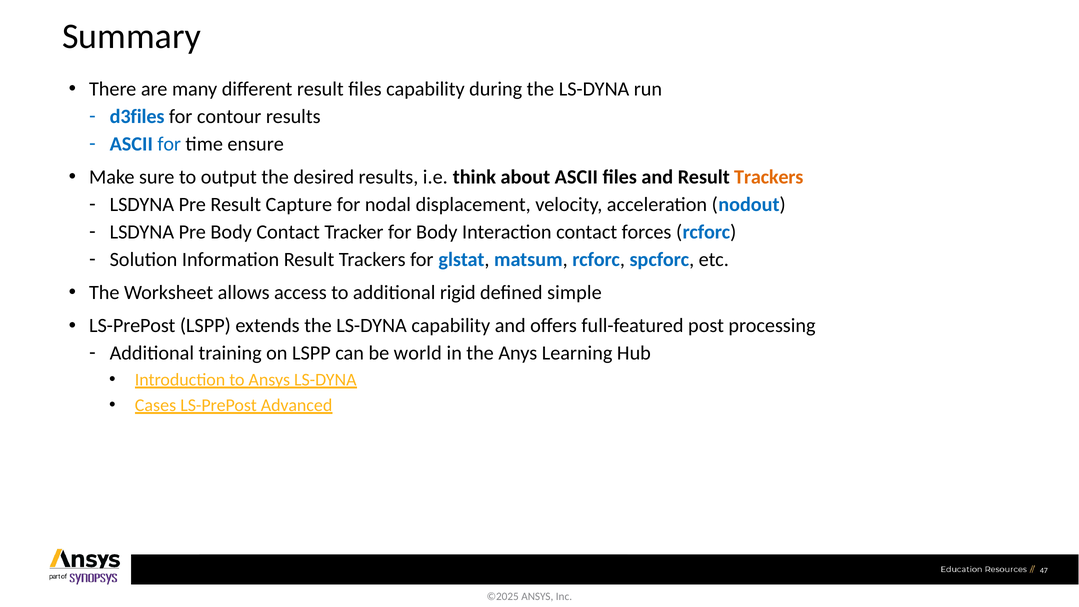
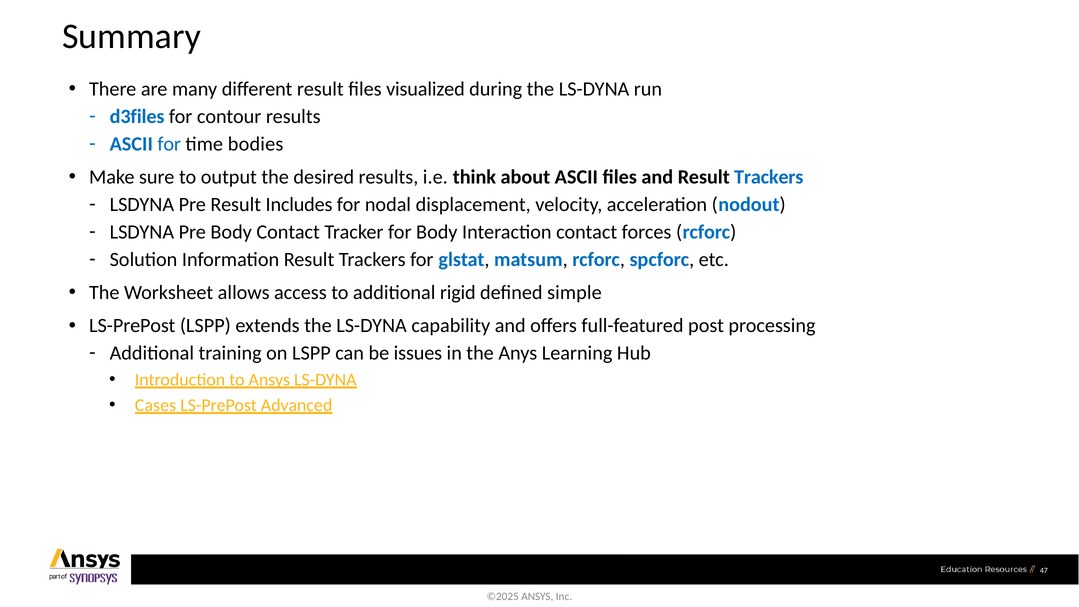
files capability: capability -> visualized (425, 89)
ensure: ensure -> bodies (256, 144)
Trackers colour: orange -> blue (769, 177)
Capture: Capture -> Includes (299, 205)
world: world -> issues (418, 353)
